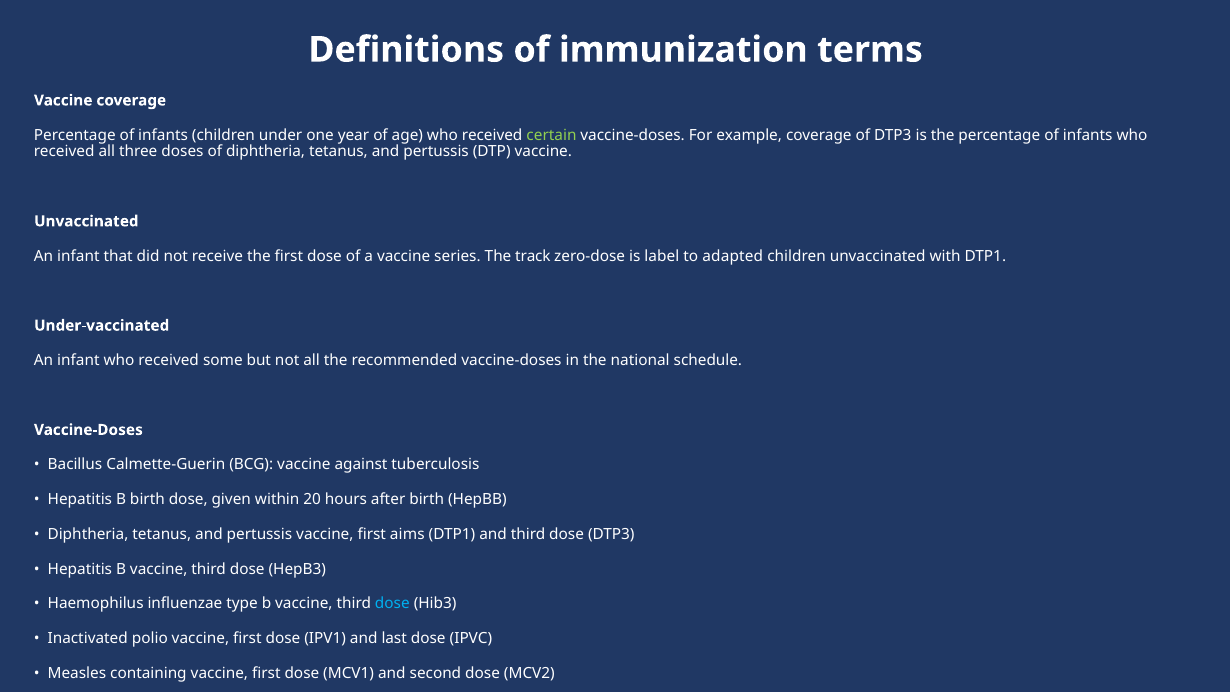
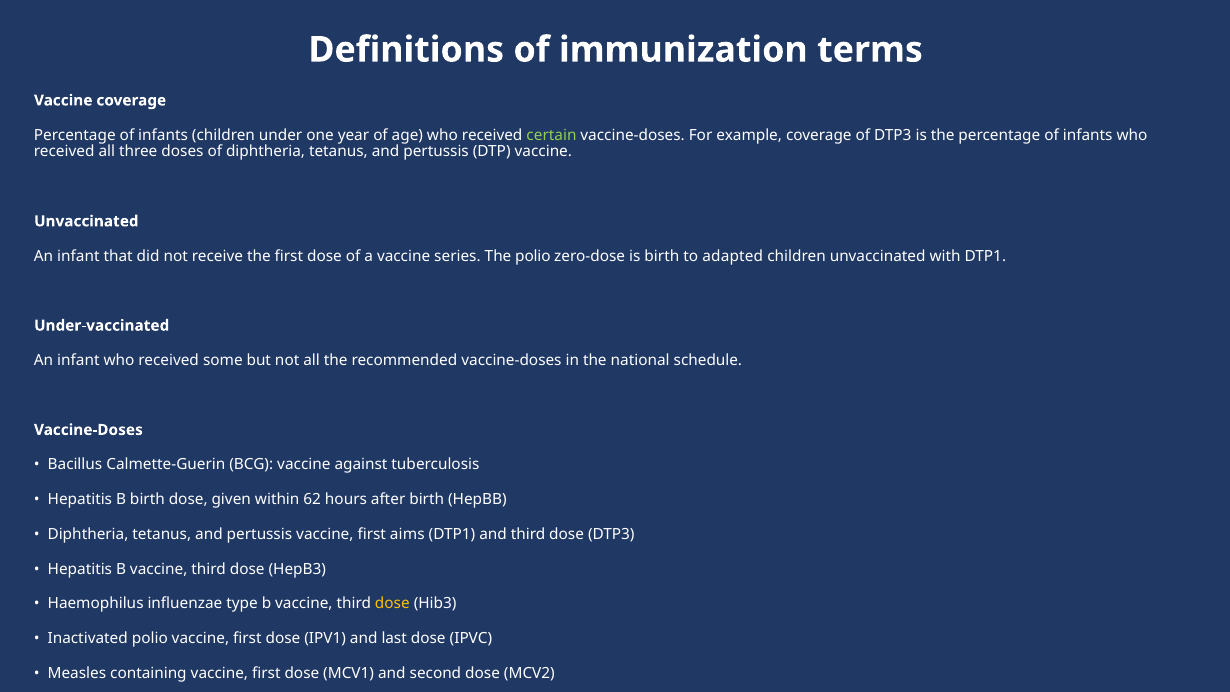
The track: track -> polio (533, 256)
is label: label -> birth (662, 256)
20: 20 -> 62 (312, 499)
dose colour: light blue -> yellow (392, 604)
